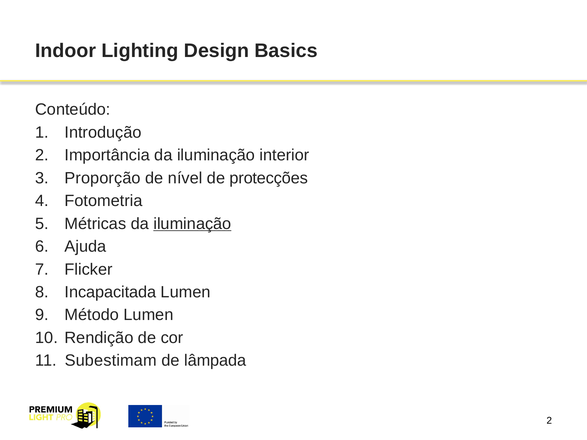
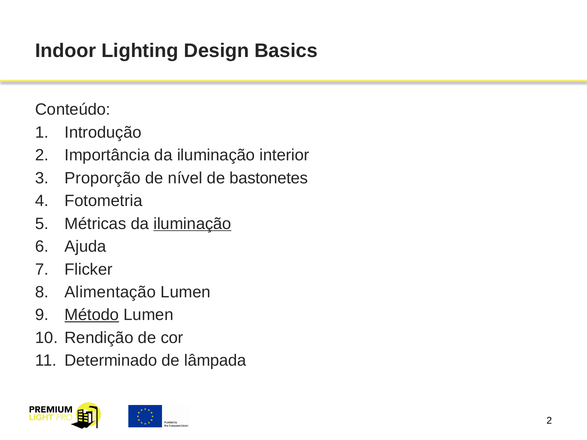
protecções: protecções -> bastonetes (269, 178)
Incapacitada: Incapacitada -> Alimentação (110, 292)
Método underline: none -> present (92, 315)
Subestimam: Subestimam -> Determinado (111, 361)
